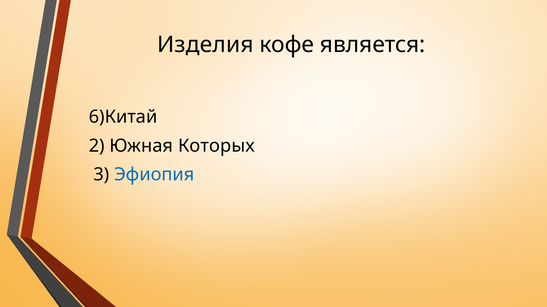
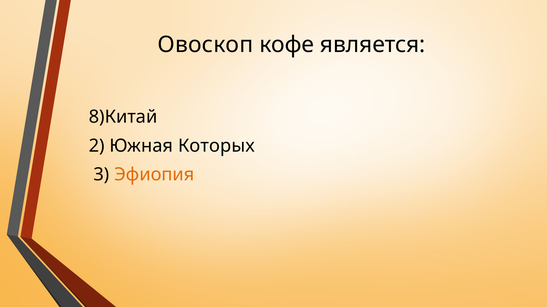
Изделия: Изделия -> Овоскоп (205, 45)
6)Китай: 6)Китай -> 8)Китай (123, 117)
Эфиопия colour: blue -> orange (154, 175)
